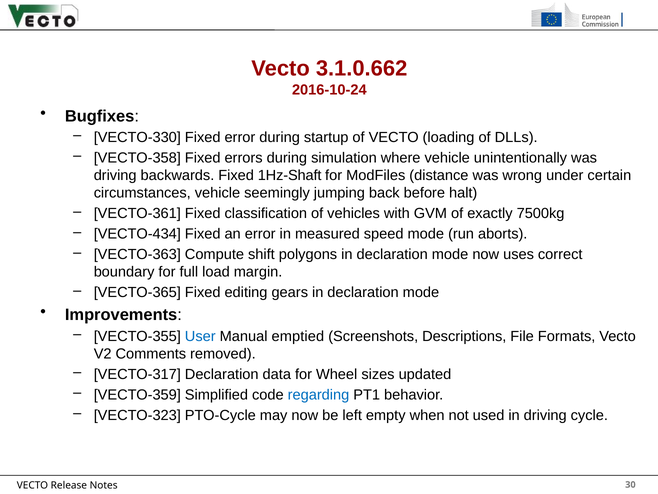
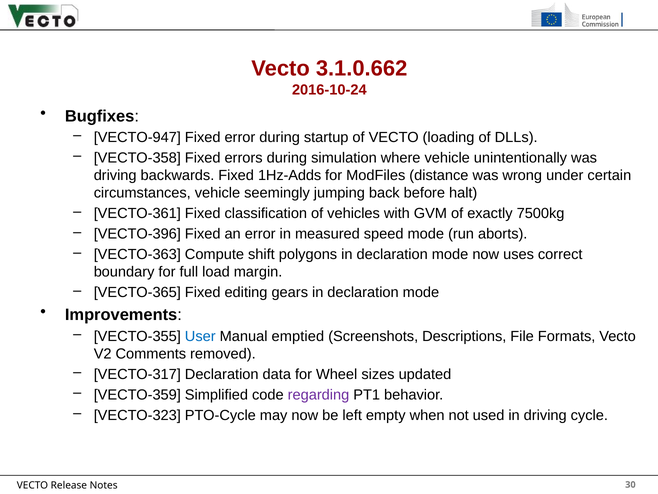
VECTO-330: VECTO-330 -> VECTO-947 (137, 137)
1Hz-Shaft: 1Hz-Shaft -> 1Hz-Adds (290, 175)
VECTO-434: VECTO-434 -> VECTO-396 (137, 234)
regarding colour: blue -> purple (319, 394)
